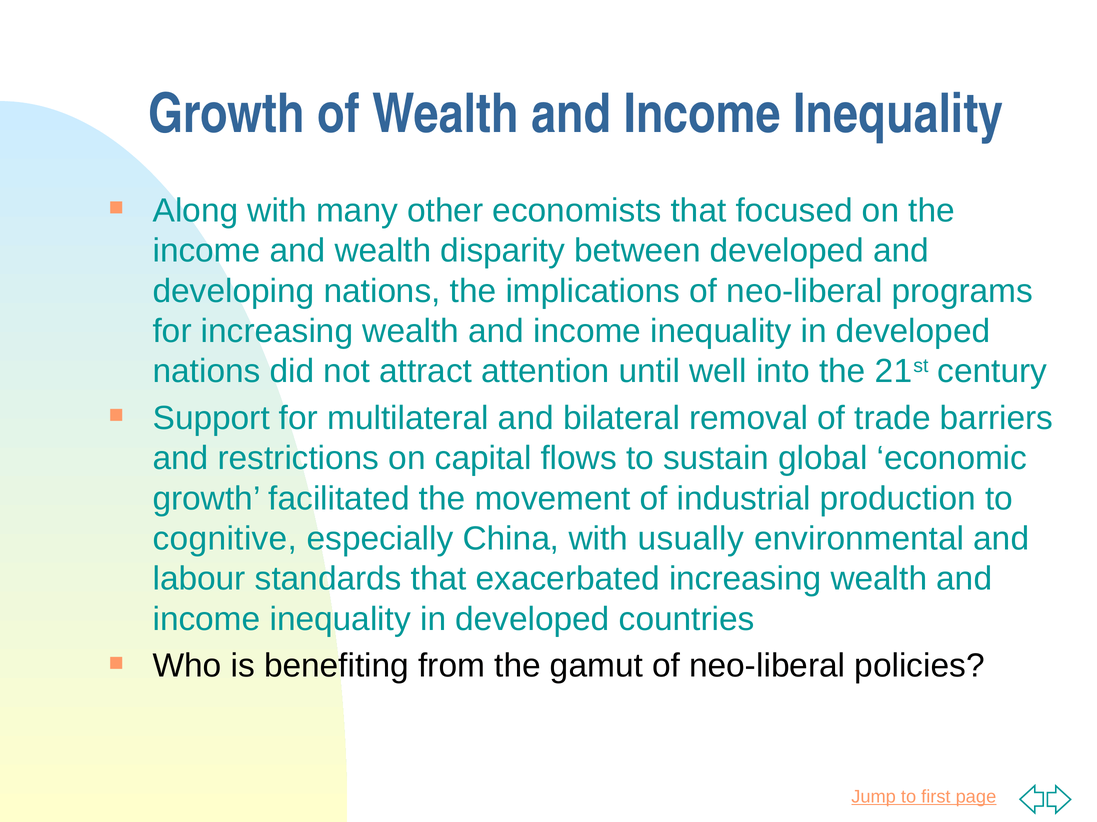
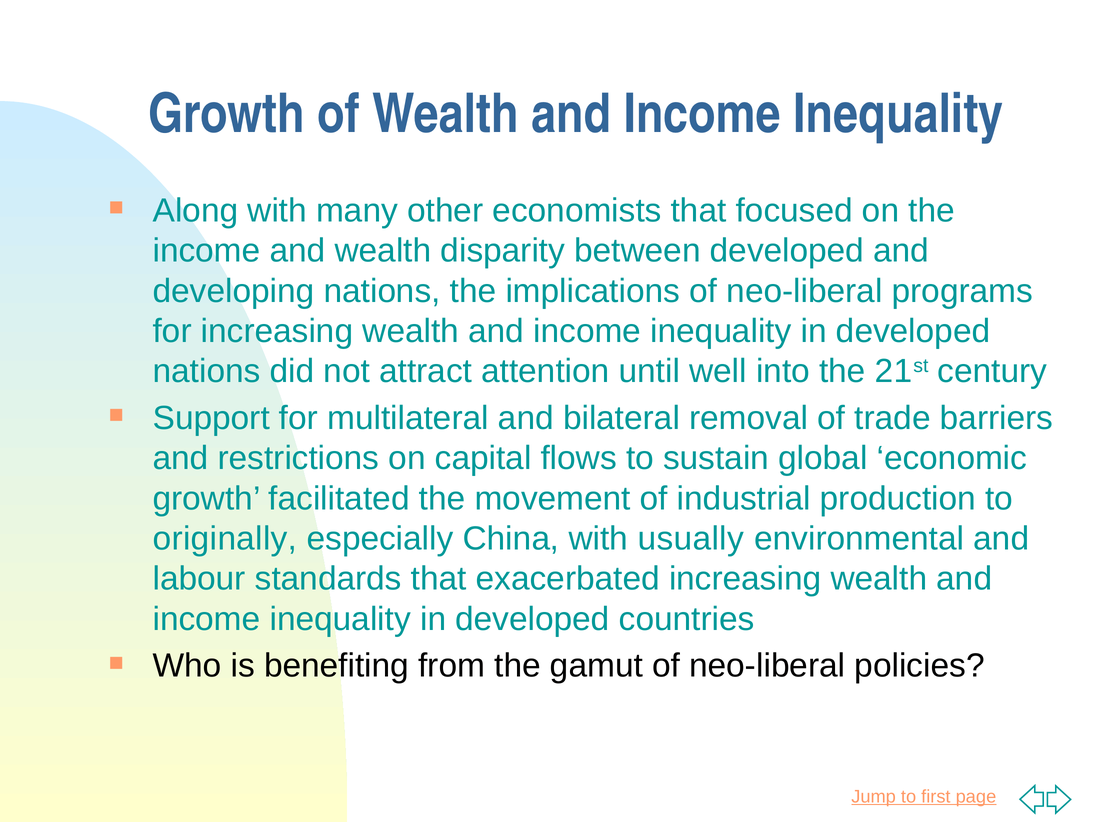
cognitive: cognitive -> originally (225, 539)
